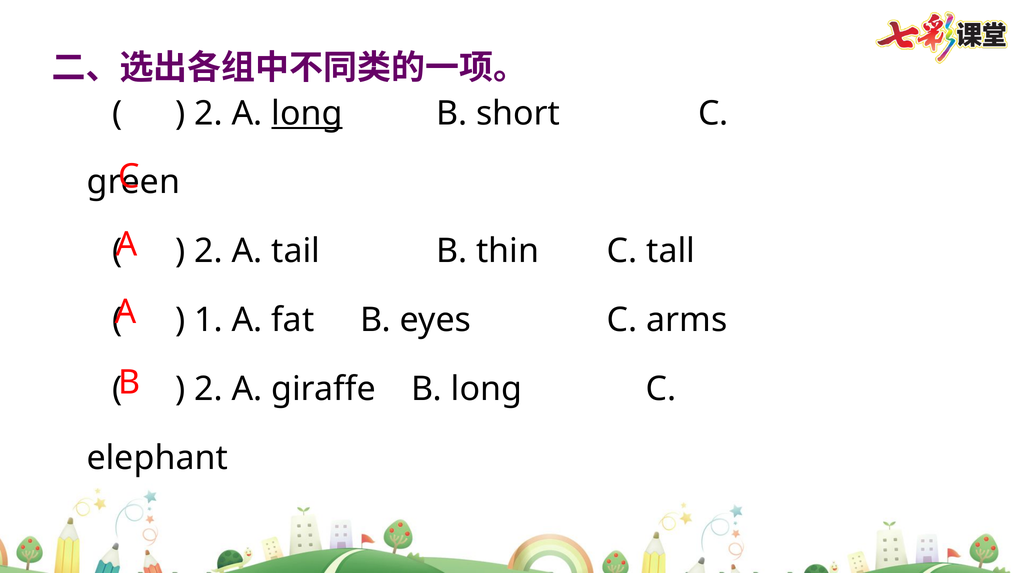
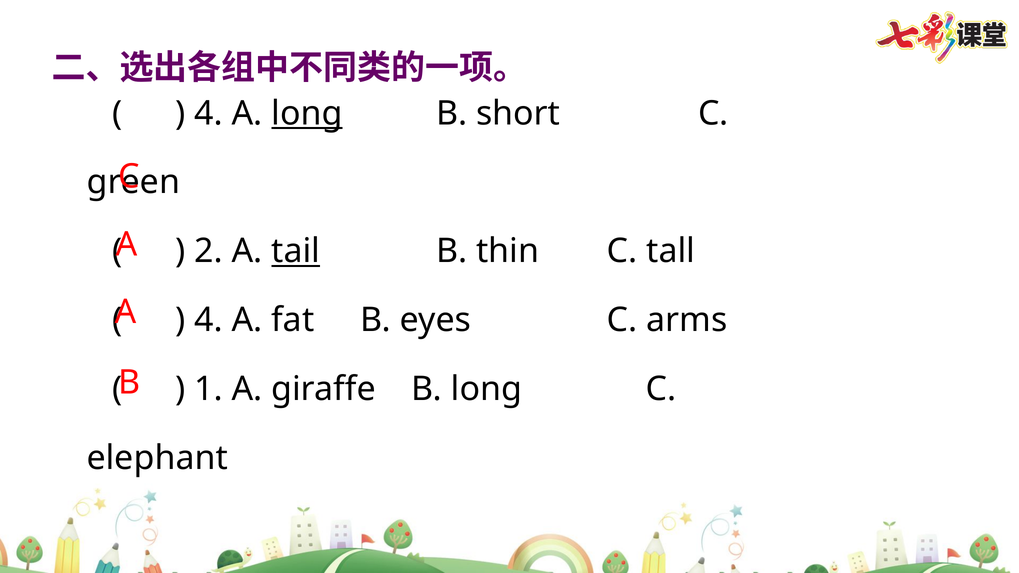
2: 2 -> 4 (209, 113)
tail underline: none -> present (296, 251)
1: 1 -> 4 (209, 320)
2: 2 -> 1 (209, 389)
